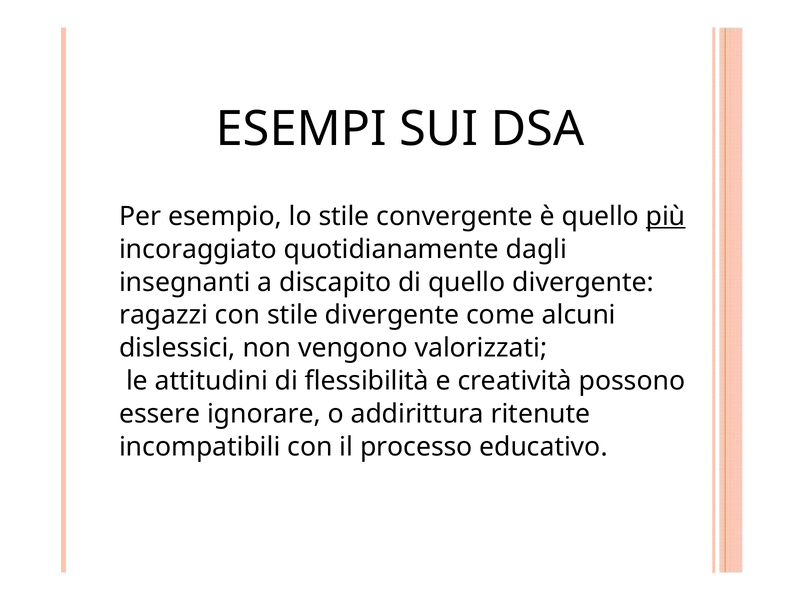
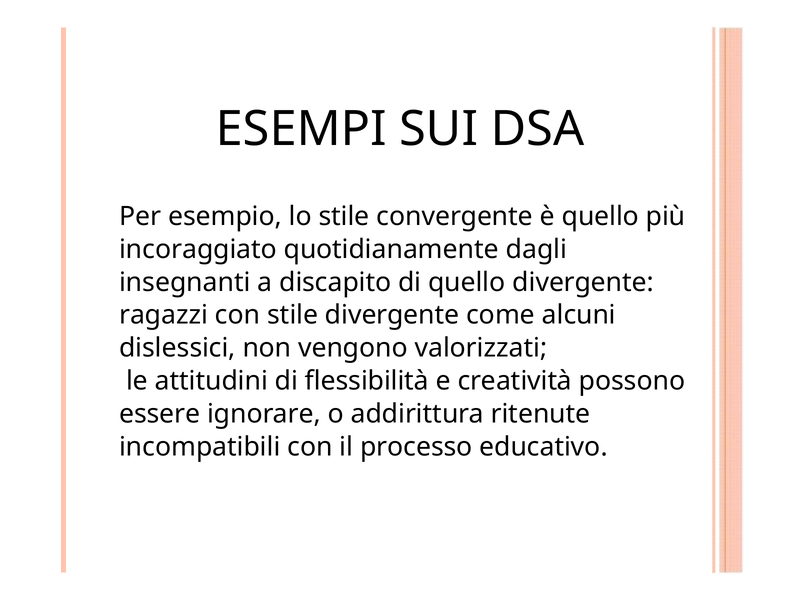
più underline: present -> none (666, 216)
